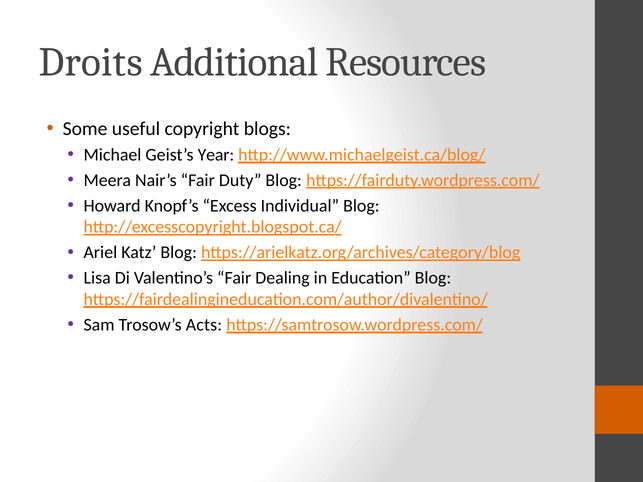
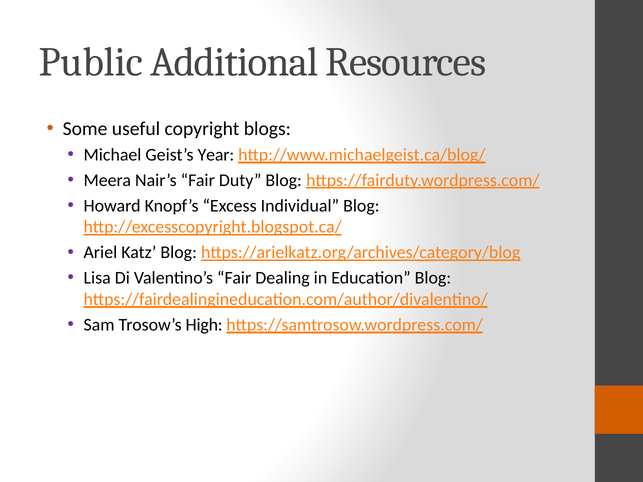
Droits: Droits -> Public (91, 62)
Acts: Acts -> High (204, 325)
